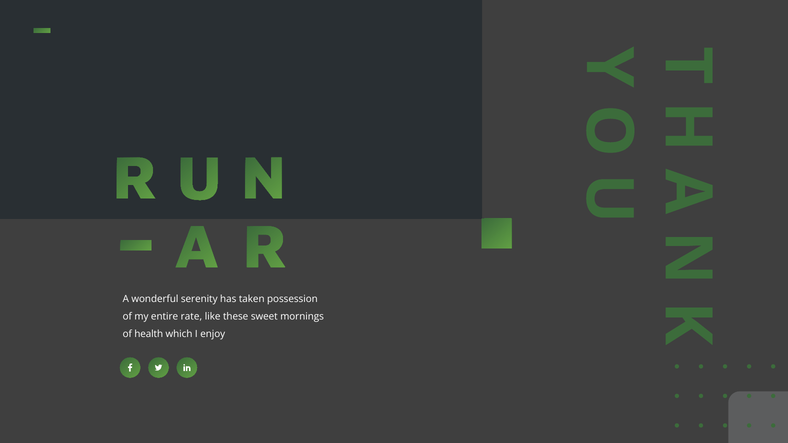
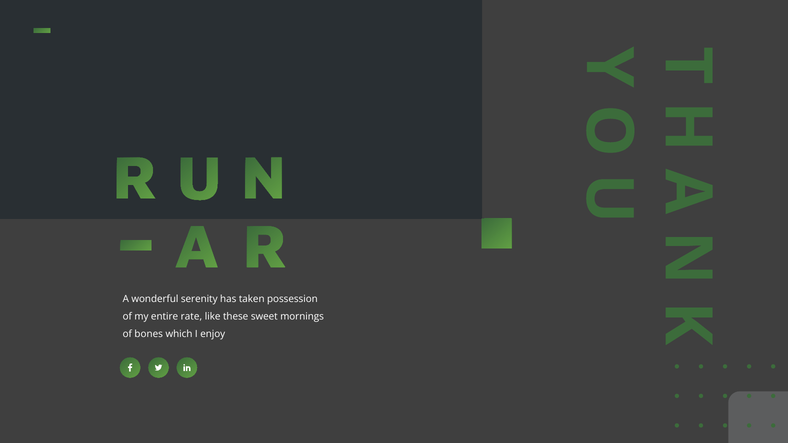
health: health -> bones (149, 334)
